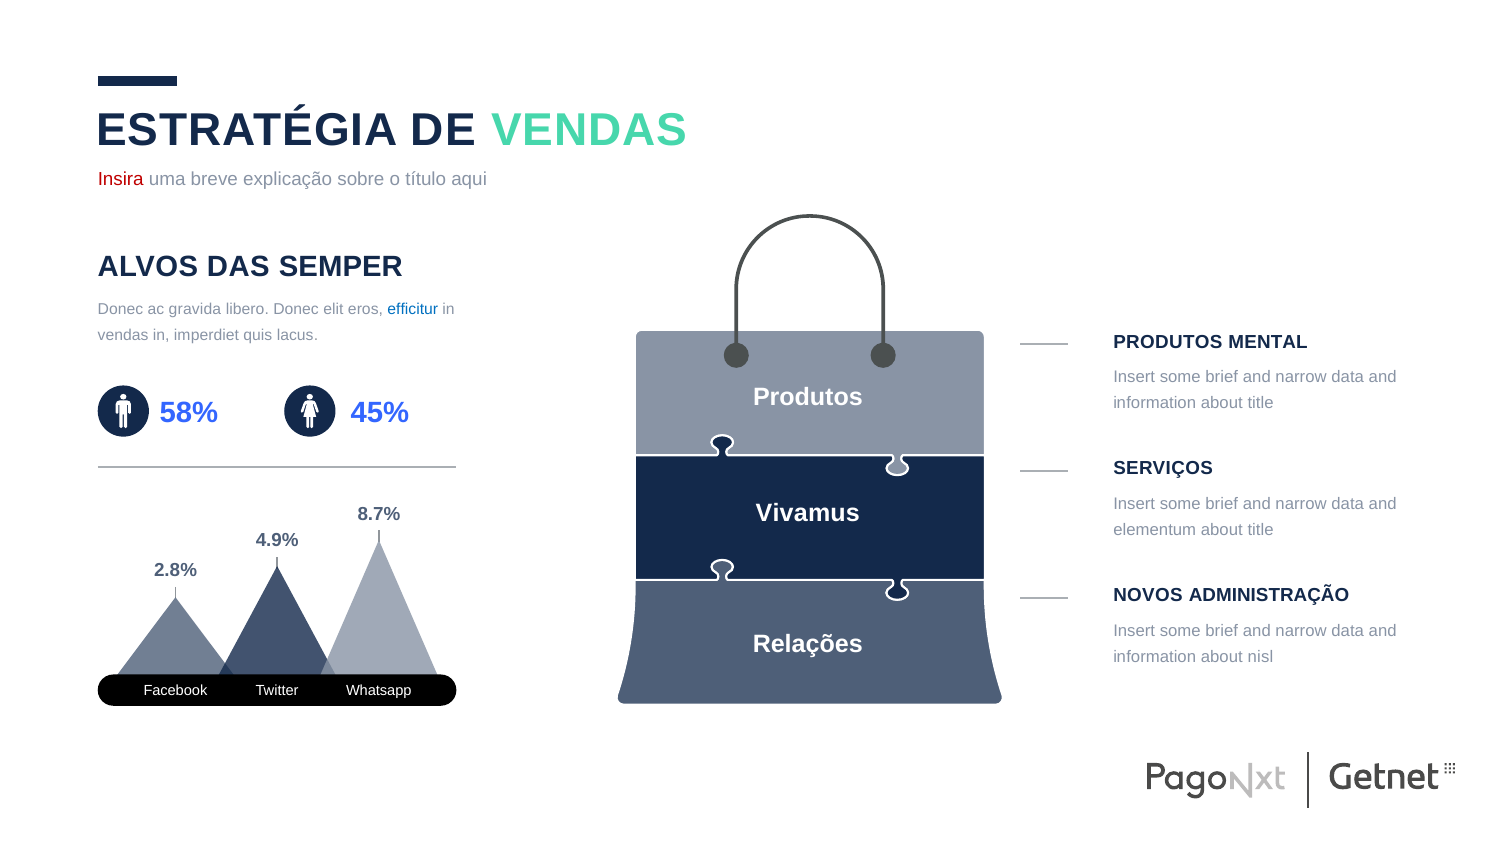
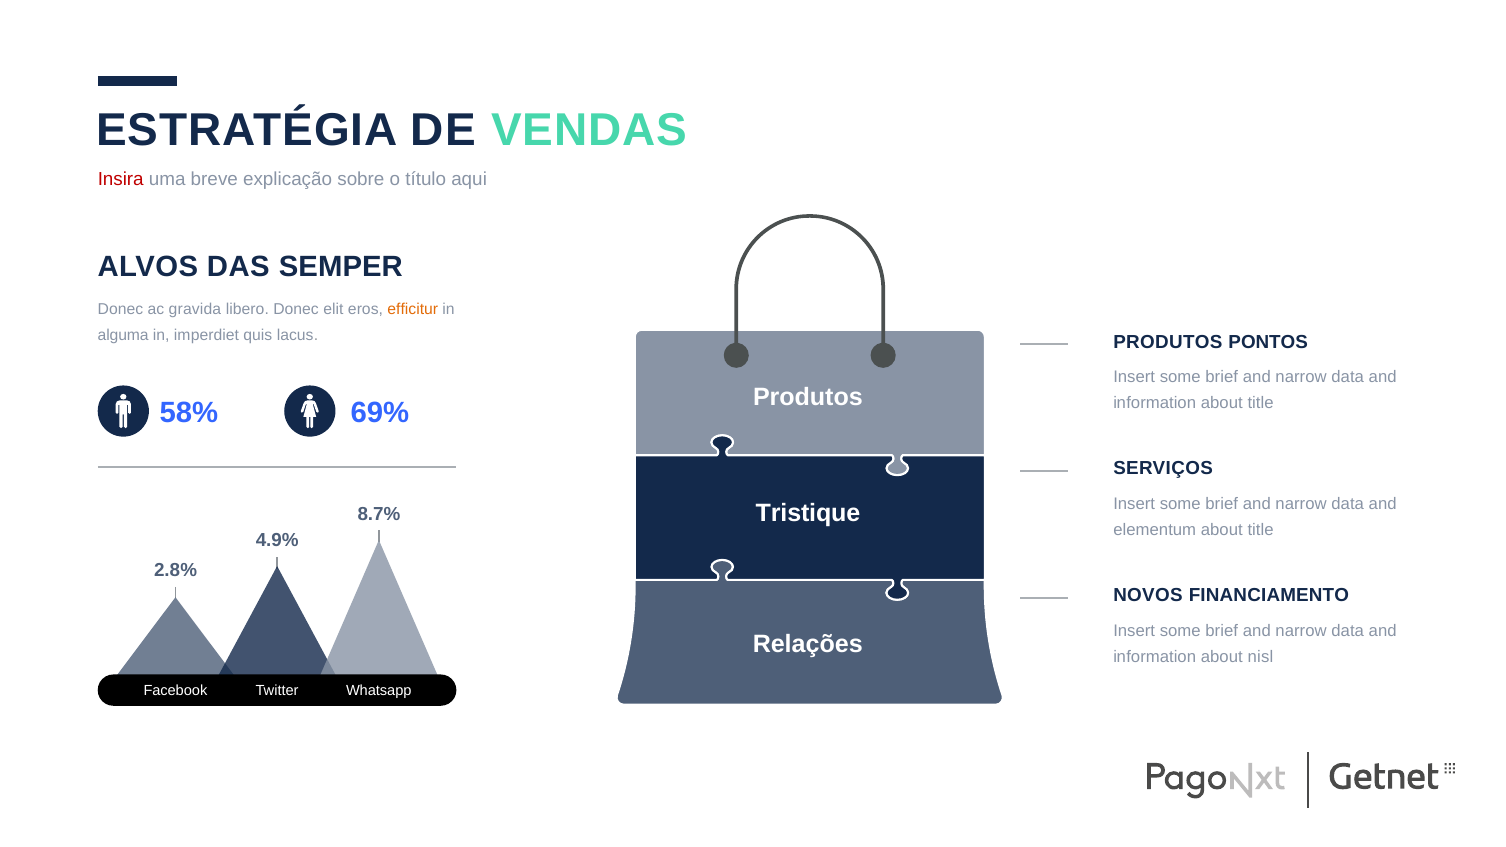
efficitur colour: blue -> orange (413, 309)
vendas: vendas -> alguma (123, 336)
MENTAL: MENTAL -> PONTOS (1268, 342)
45%: 45% -> 69% (380, 413)
Vivamus: Vivamus -> Tristique (808, 514)
ADMINISTRAÇÃO: ADMINISTRAÇÃO -> FINANCIAMENTO (1269, 596)
